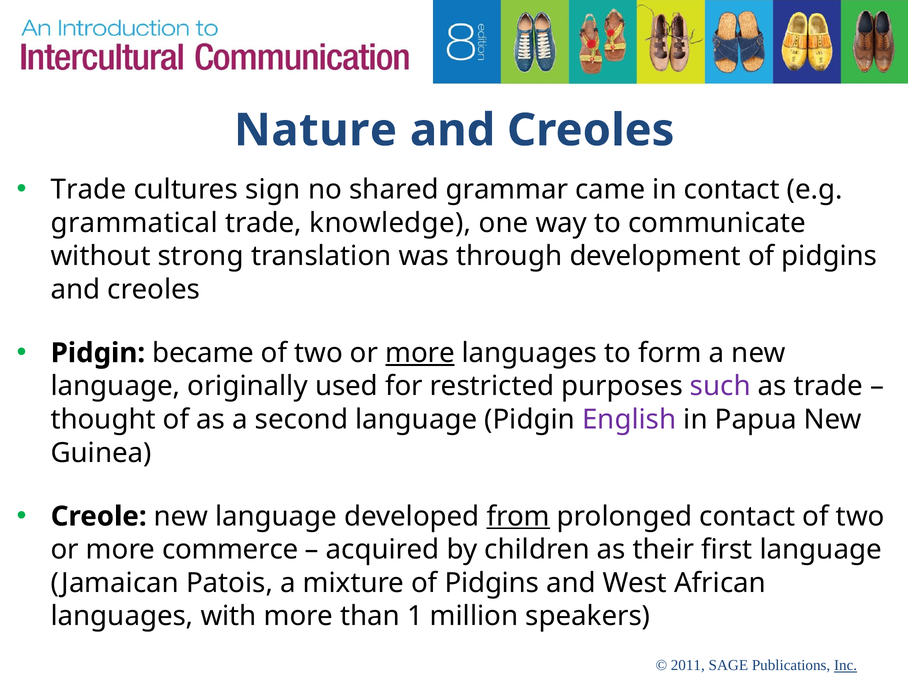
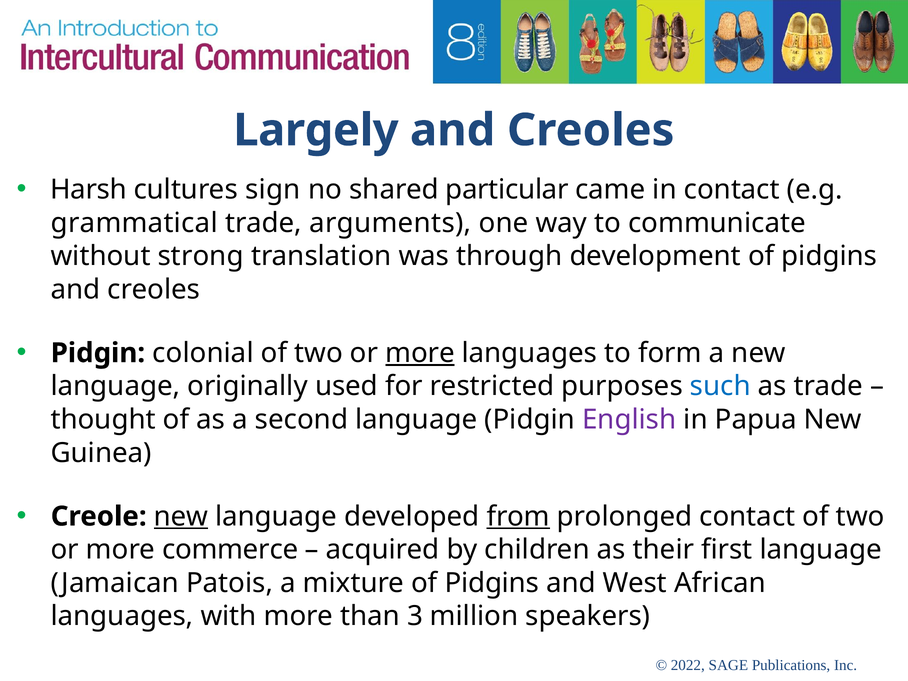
Nature: Nature -> Largely (316, 130)
Trade: Trade -> Harsh (89, 190)
grammar: grammar -> particular (507, 190)
knowledge: knowledge -> arguments (390, 223)
became: became -> colonial (203, 353)
such colour: purple -> blue (720, 386)
new underline: none -> present (181, 516)
1: 1 -> 3 (415, 616)
2011: 2011 -> 2022 (688, 665)
Inc underline: present -> none (846, 665)
